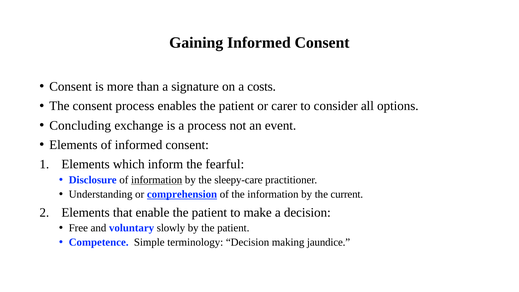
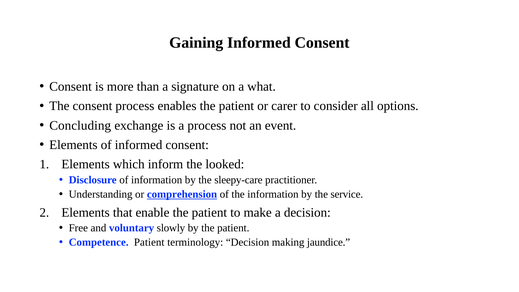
costs: costs -> what (262, 87)
fearful: fearful -> looked (225, 164)
information underline: present -> none (157, 180)
current: current -> service (347, 194)
Competence Simple: Simple -> Patient (149, 242)
